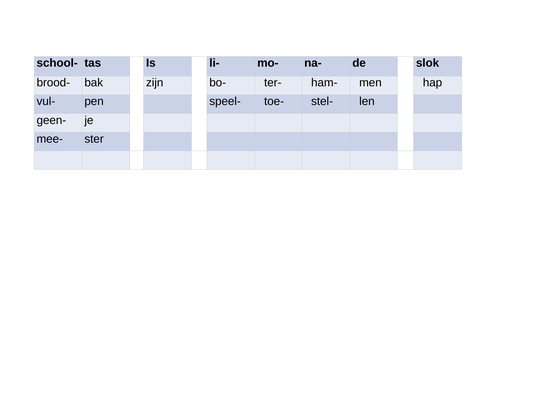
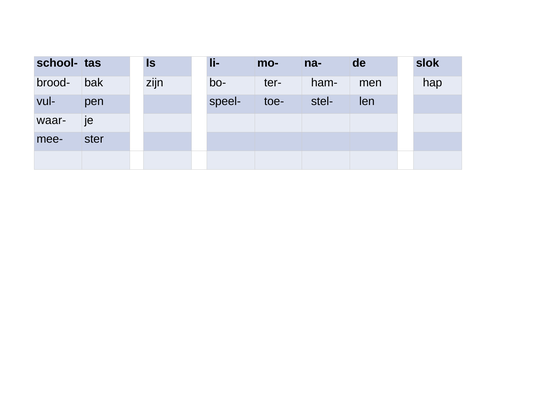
geen-: geen- -> waar- (51, 120)
